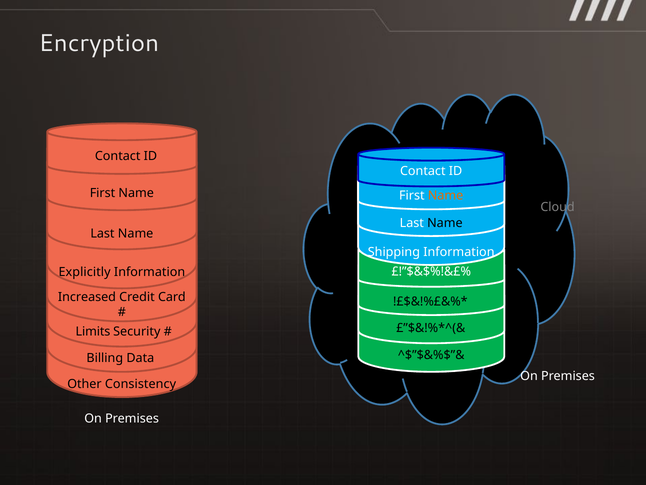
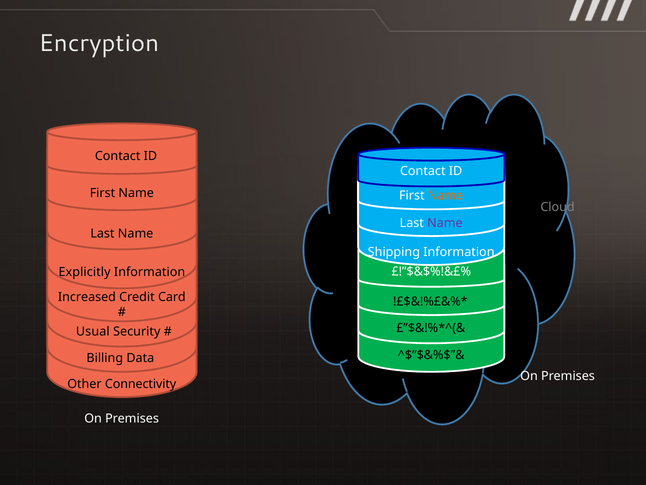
Name colour: black -> purple (445, 223)
Limits: Limits -> Usual (93, 331)
Consistency: Consistency -> Connectivity (141, 384)
